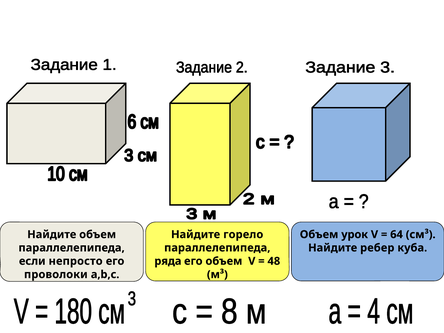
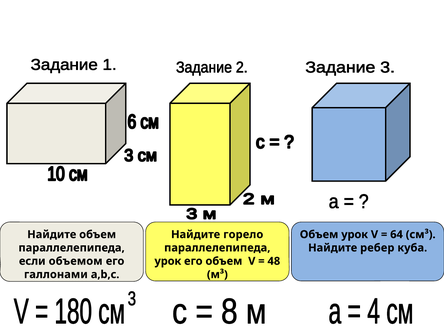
непросто: непросто -> объемом (76, 261)
ряда: ряда -> урок (168, 261)
проволоки: проволоки -> галлонами (56, 274)
